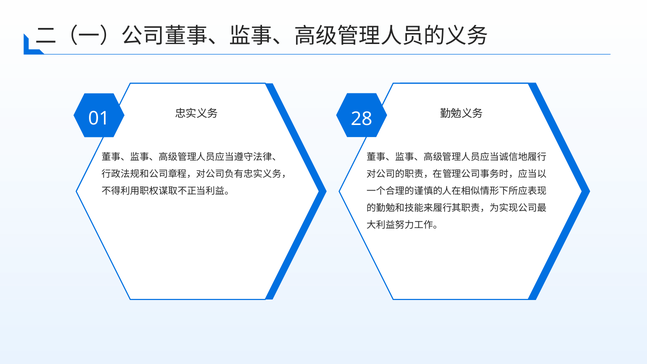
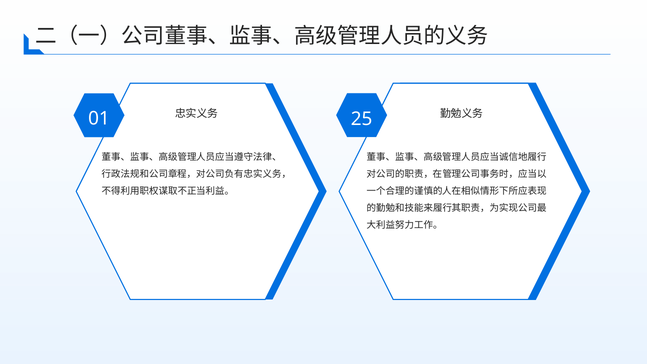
28: 28 -> 25 (362, 119)
